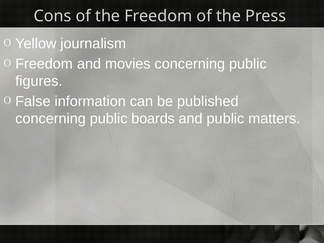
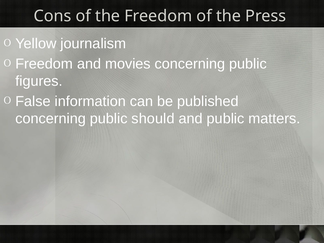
boards: boards -> should (153, 119)
